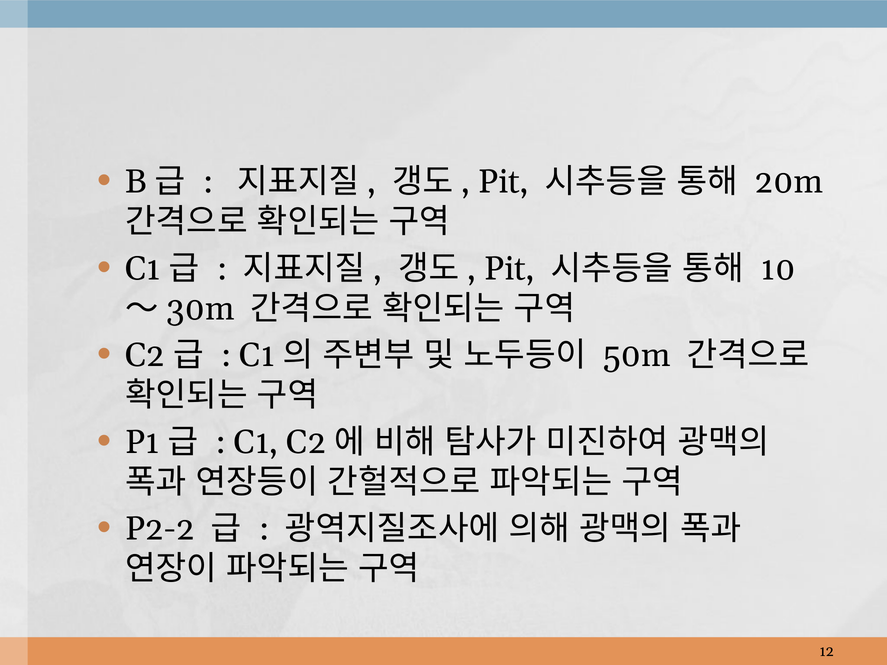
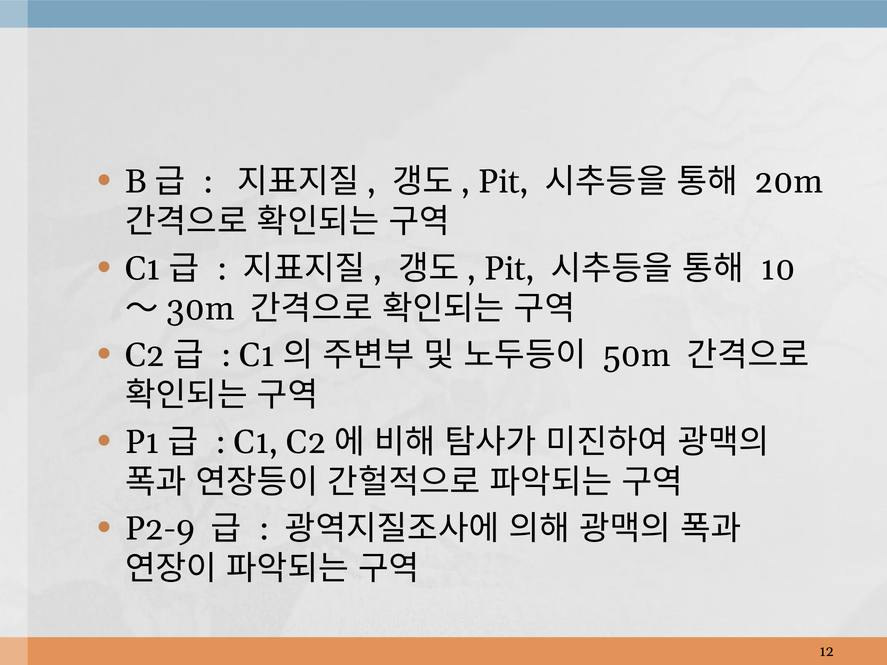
P2-2: P2-2 -> P2-9 (160, 529)
